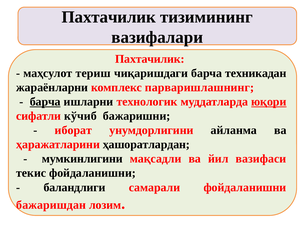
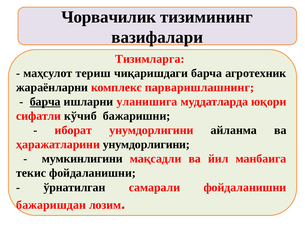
Пахтачилик: Пахтачилик -> Чорвачилик (109, 17)
Пахтачилик: Пахтачилик -> Тизимларга (150, 59)
техникадан: техникадан -> агротехник (256, 73)
технологик: технологик -> уланишига (147, 102)
юқори underline: present -> none (269, 102)
ҳаражатларини ҳашоратлардан: ҳашоратлардан -> унумдорлигини (146, 144)
вазифаси: вазифаси -> манбаига (261, 159)
баландлиги: баландлиги -> ўрнатилган (74, 187)
